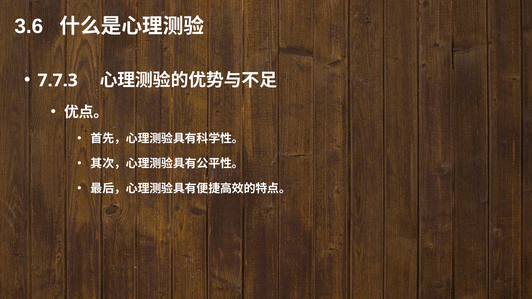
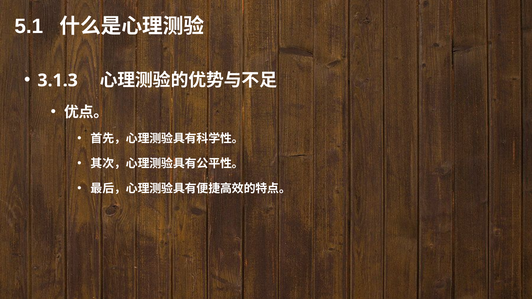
3.6: 3.6 -> 5.1 (29, 26)
7.7.3: 7.7.3 -> 3.1.3 (58, 80)
